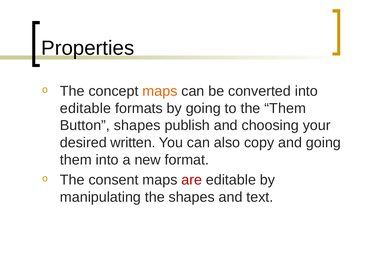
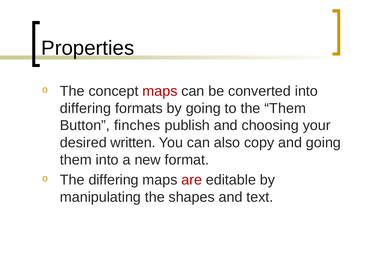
maps colour: orange -> red (160, 91)
editable: editable -> differing (86, 108)
Button shapes: shapes -> finches (137, 126)
The consent: consent -> differing (114, 180)
